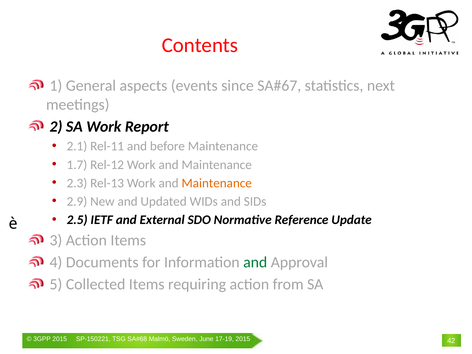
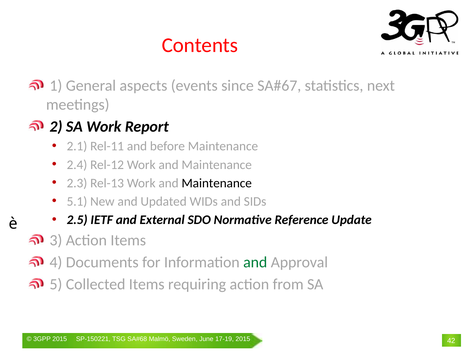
1.7: 1.7 -> 2.4 (77, 165)
Maintenance colour: orange -> black (217, 183)
2.9: 2.9 -> 5.1 (77, 201)
